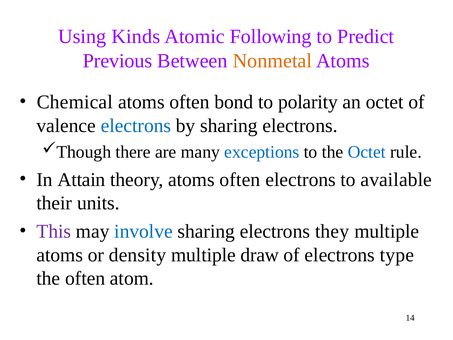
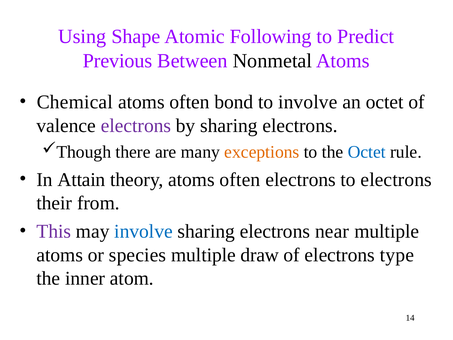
Kinds: Kinds -> Shape (136, 36)
Nonmetal colour: orange -> black (272, 61)
to polarity: polarity -> involve (308, 102)
electrons colour: blue -> purple (136, 126)
exceptions colour: blue -> orange (262, 152)
to available: available -> electrons (396, 180)
units: units -> from (98, 203)
they: they -> near (332, 231)
density: density -> species (138, 255)
the often: often -> inner (85, 278)
